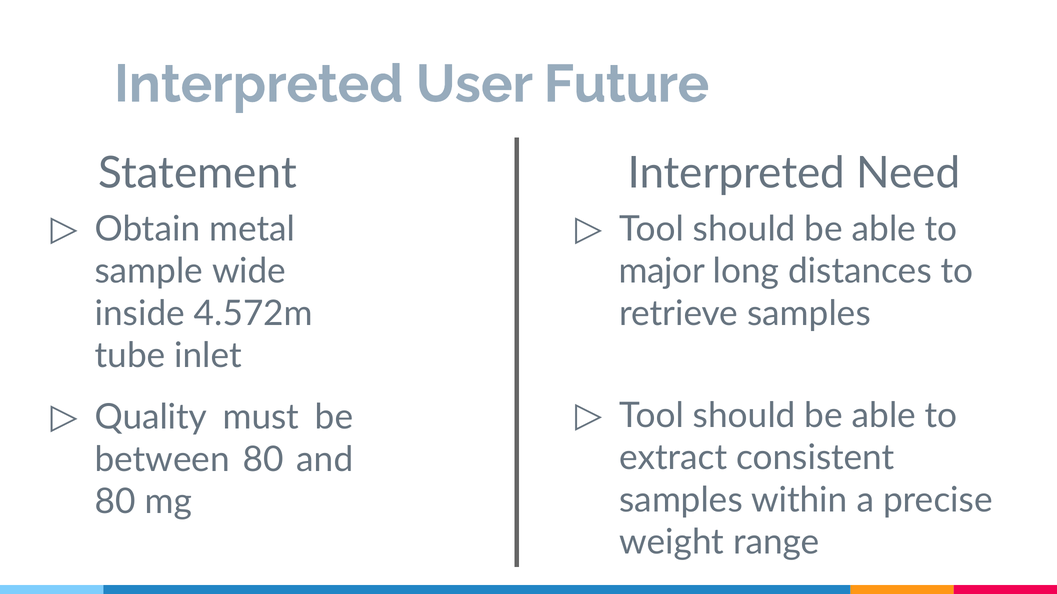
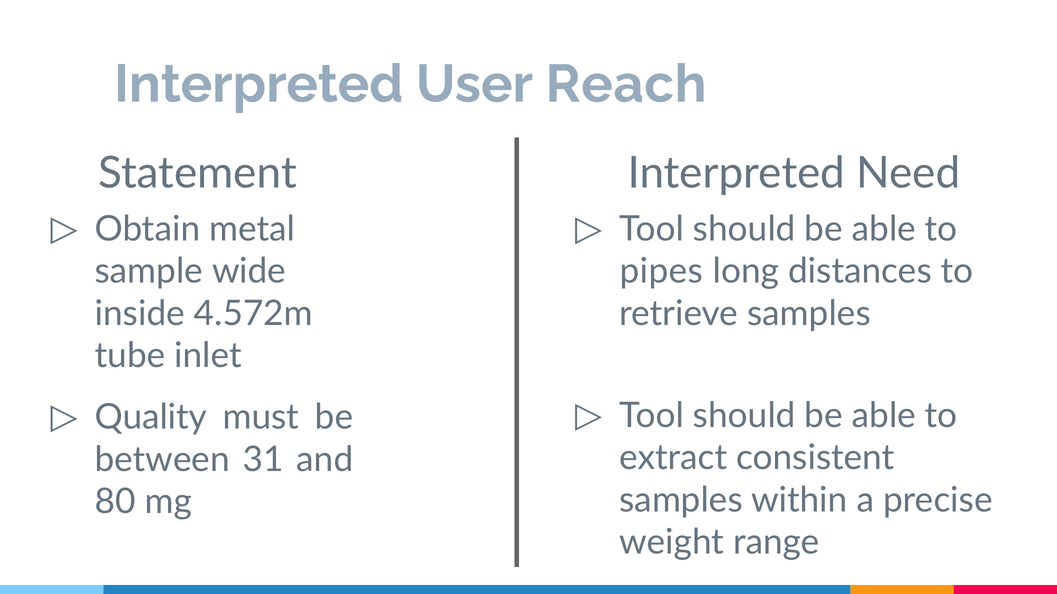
Future: Future -> Reach (626, 84)
major: major -> pipes (661, 271)
between 80: 80 -> 31 (263, 460)
